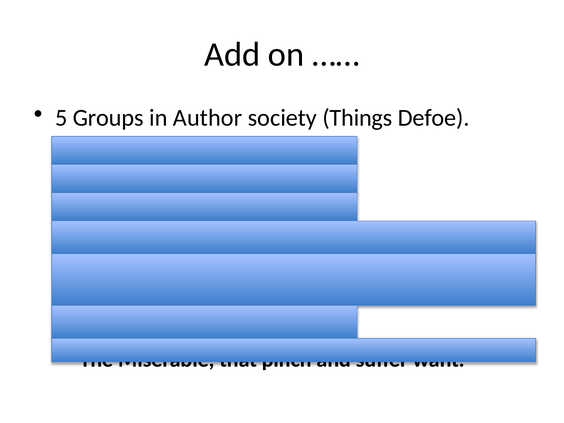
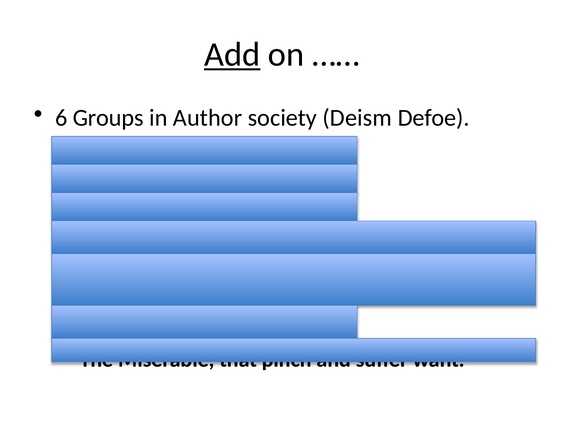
Add underline: none -> present (232, 55)
5: 5 -> 6 (61, 118)
Things: Things -> Deism (357, 118)
